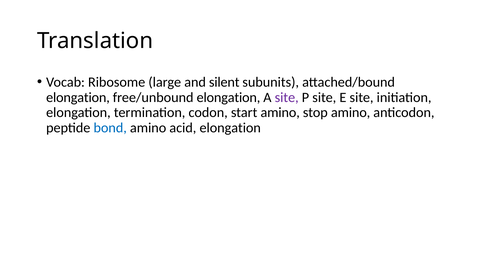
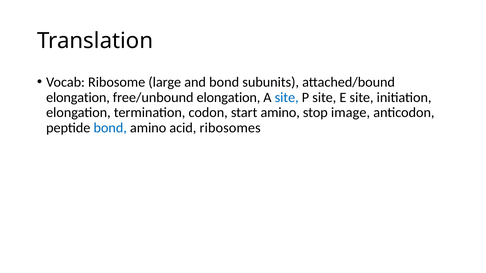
and silent: silent -> bond (224, 82)
site colour: purple -> blue (287, 97)
stop amino: amino -> image (350, 113)
acid elongation: elongation -> ribosomes (230, 128)
